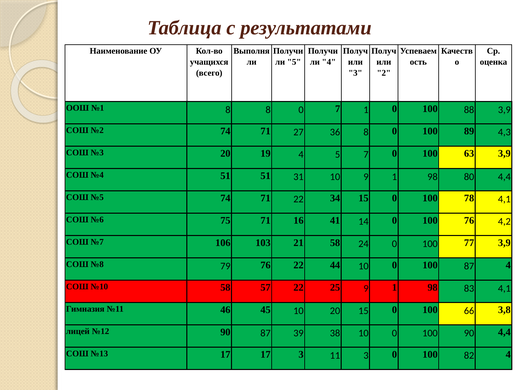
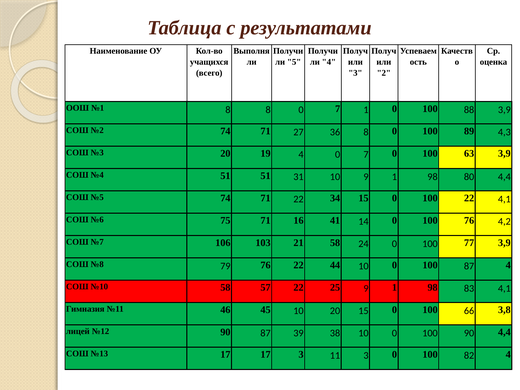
4 5: 5 -> 0 (338, 154)
100 78: 78 -> 22 (469, 198)
